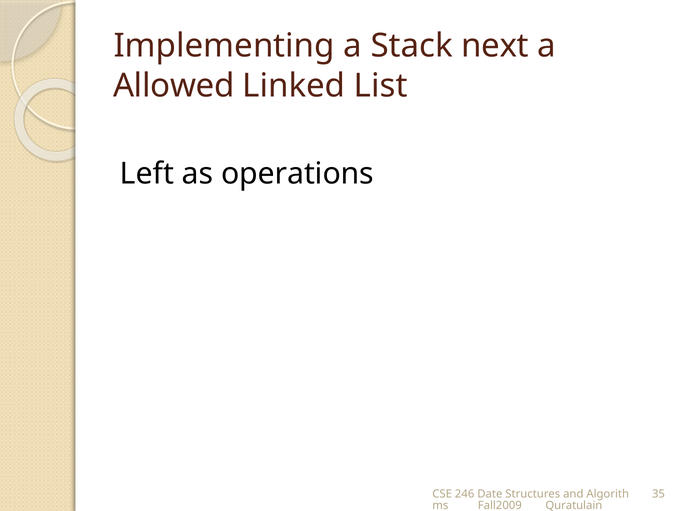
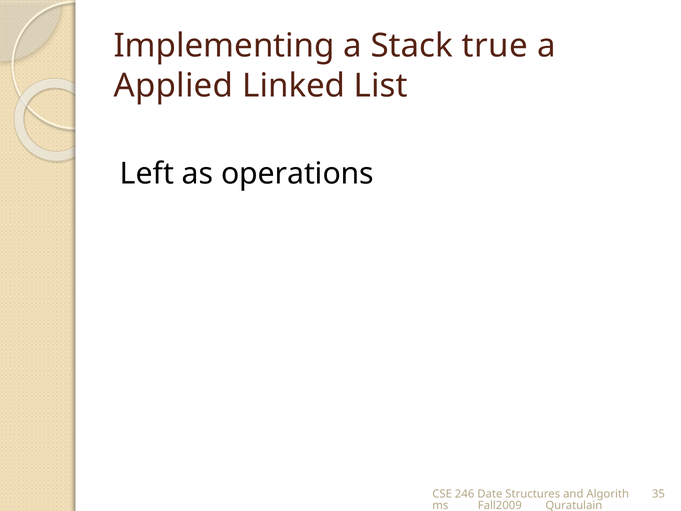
next: next -> true (495, 46)
Allowed: Allowed -> Applied (173, 86)
